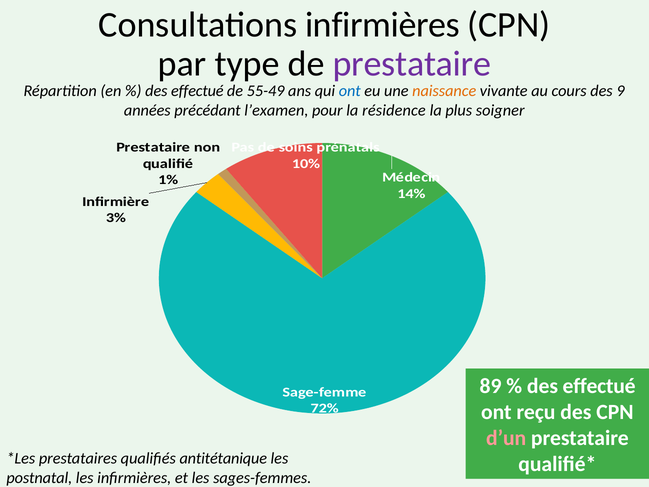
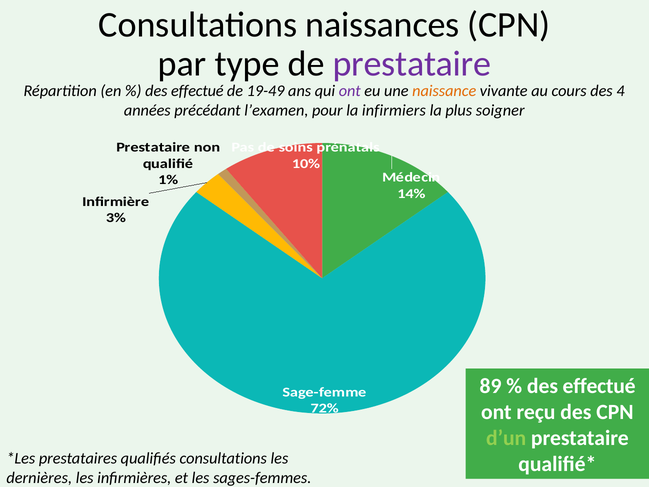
Consultations infirmières: infirmières -> naissances (382, 25)
55-49: 55-49 -> 19-49 (266, 91)
ont colour: blue -> purple (350, 91)
9: 9 -> 4 (620, 91)
résidence: résidence -> infirmiers (394, 110)
d’un colour: pink -> light green (506, 438)
qualifiés antitétanique: antitétanique -> consultations (223, 458)
postnatal: postnatal -> dernières (39, 478)
